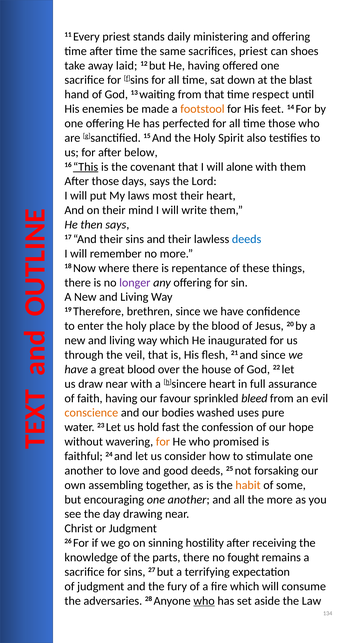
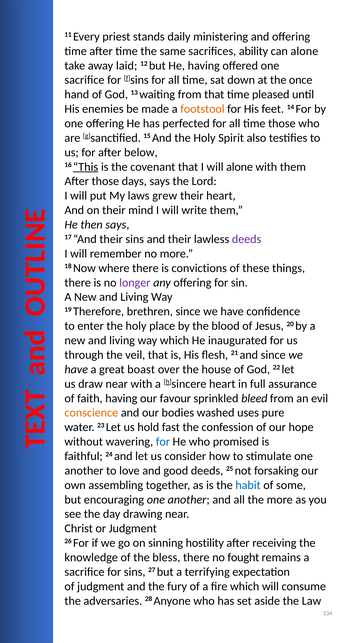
sacrifices priest: priest -> ability (253, 51)
can shoes: shoes -> alone (304, 51)
blast: blast -> once (301, 80)
respect: respect -> pleased (271, 95)
most: most -> grew (165, 196)
deeds colour: blue -> purple (247, 239)
repentance: repentance -> convictions (199, 268)
great blood: blood -> boast (141, 370)
for colour: orange -> blue (163, 442)
habit colour: orange -> blue (248, 486)
parts: parts -> bless (166, 558)
who underline: present -> none (204, 601)
